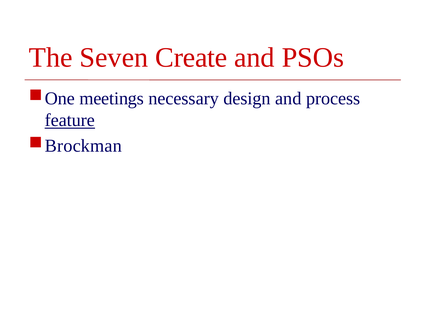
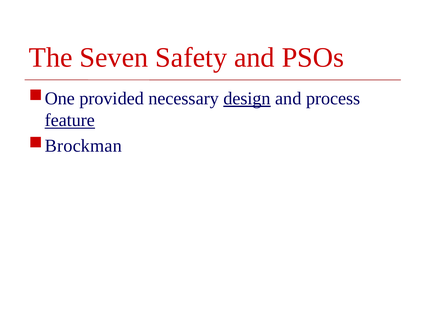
Create: Create -> Safety (191, 58)
meetings: meetings -> provided (112, 99)
design underline: none -> present (247, 99)
